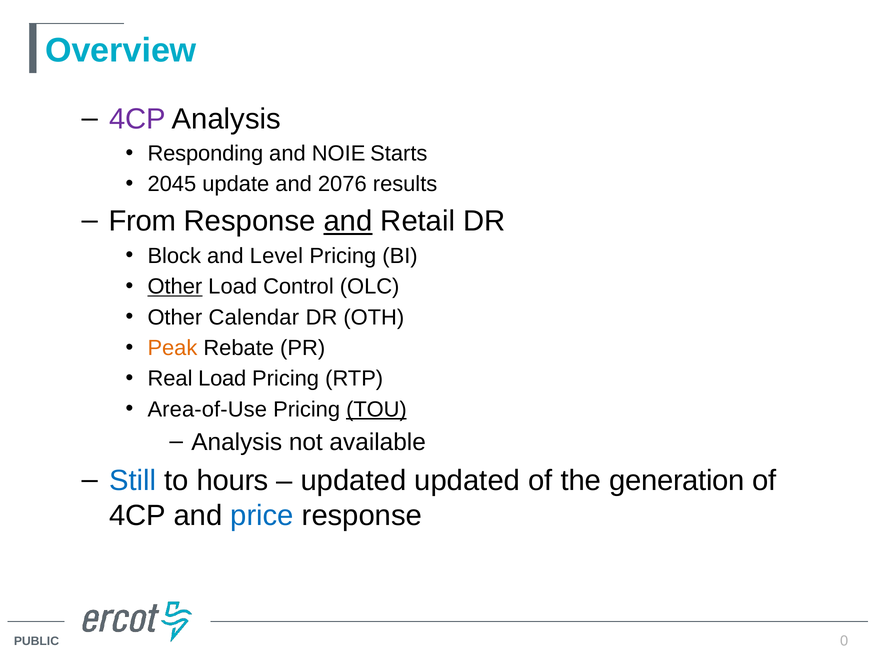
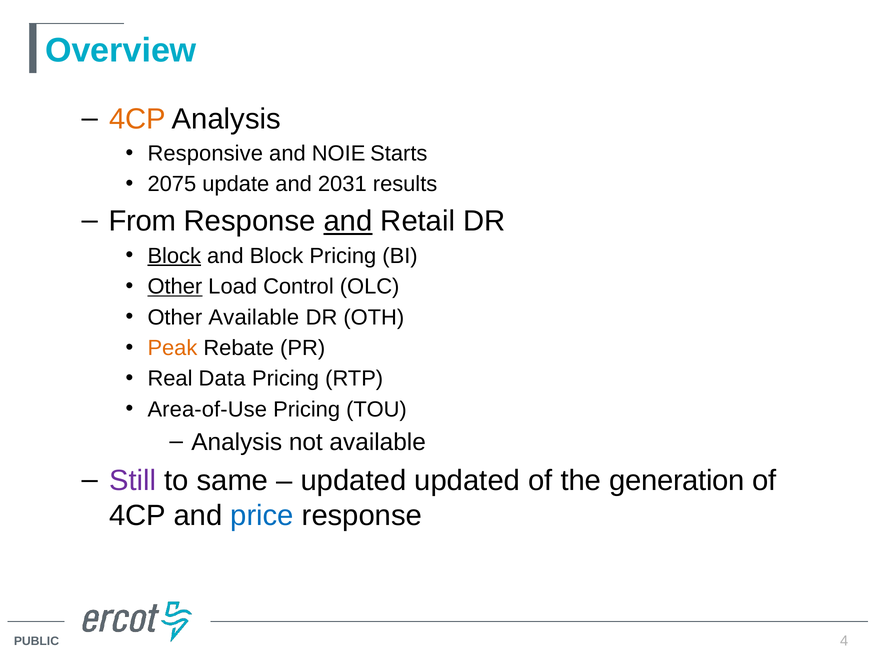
4CP colour: purple -> orange (138, 119)
Responding: Responding -> Responsive (205, 153)
2045: 2045 -> 2075 (172, 184)
2076: 2076 -> 2031 (342, 184)
Block underline: none -> present (174, 256)
and Level: Level -> Block (276, 256)
Other Calendar: Calendar -> Available (254, 317)
Real Load: Load -> Data (222, 379)
TOU underline: present -> none (376, 409)
Still colour: blue -> purple (133, 480)
hours: hours -> same (232, 480)
0: 0 -> 4 (844, 641)
